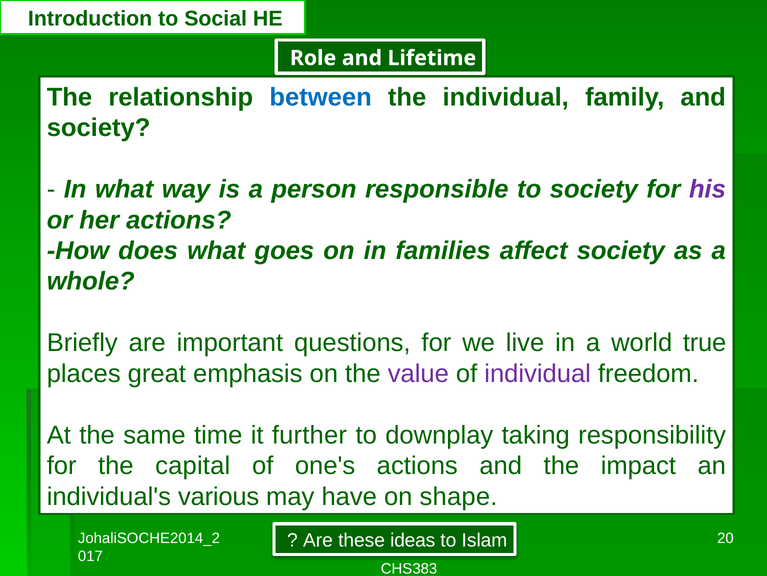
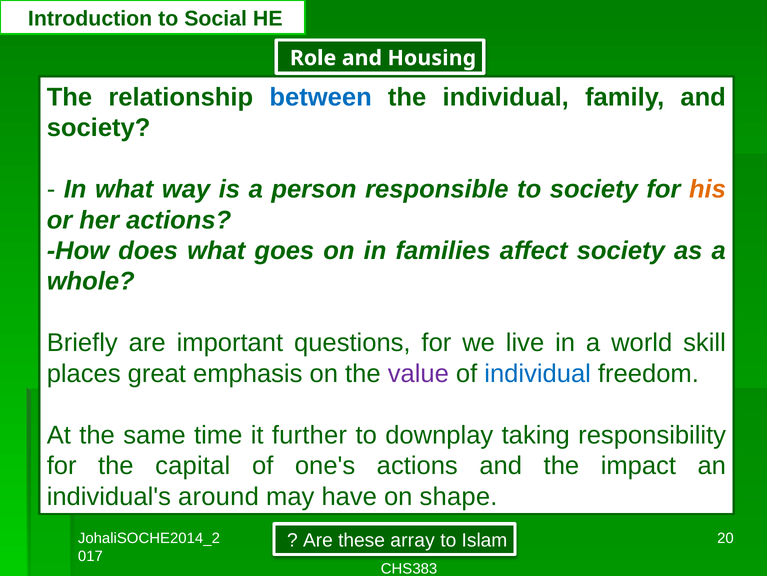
Lifetime: Lifetime -> Housing (432, 58)
his colour: purple -> orange (707, 189)
true: true -> skill (704, 343)
individual colour: purple -> blue (538, 373)
various: various -> around (218, 496)
ideas: ideas -> array (413, 540)
